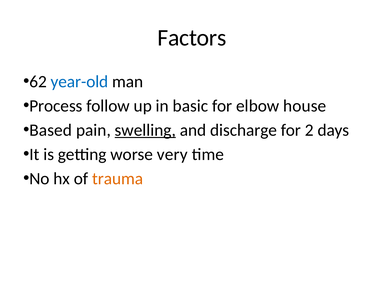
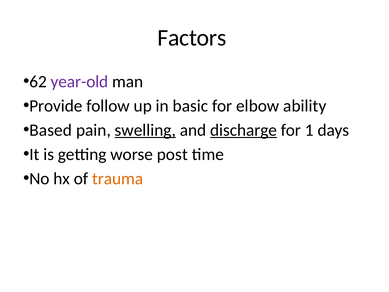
year-old colour: blue -> purple (79, 82)
Process: Process -> Provide (56, 106)
house: house -> ability (305, 106)
discharge underline: none -> present (244, 130)
2: 2 -> 1 (309, 130)
very: very -> post (172, 154)
